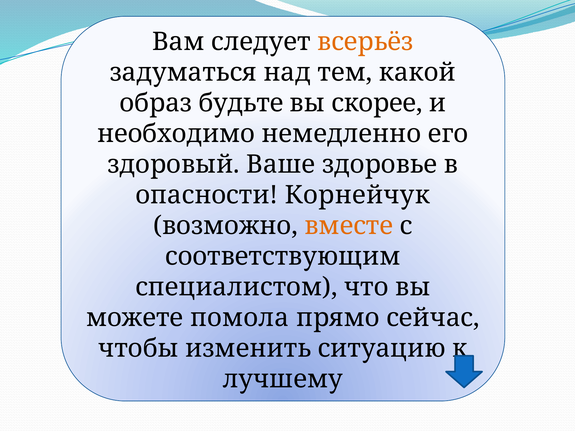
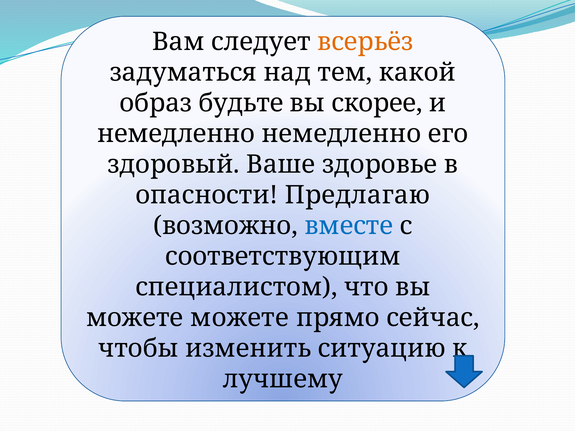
необходимо: необходимо -> немедленно (176, 134)
Корнейчук: Корнейчук -> Предлагаю (357, 195)
вместе colour: orange -> blue (349, 226)
можете помола: помола -> можете (240, 318)
